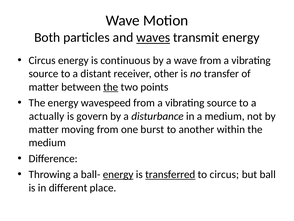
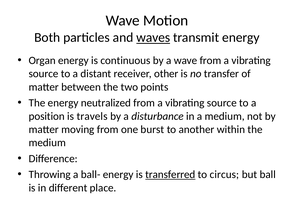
Circus: Circus -> Organ (42, 60)
the underline: present -> none (111, 87)
wavespeed: wavespeed -> neutralized (106, 103)
actually: actually -> position (47, 116)
govern: govern -> travels (92, 116)
energy underline: present -> none (118, 174)
